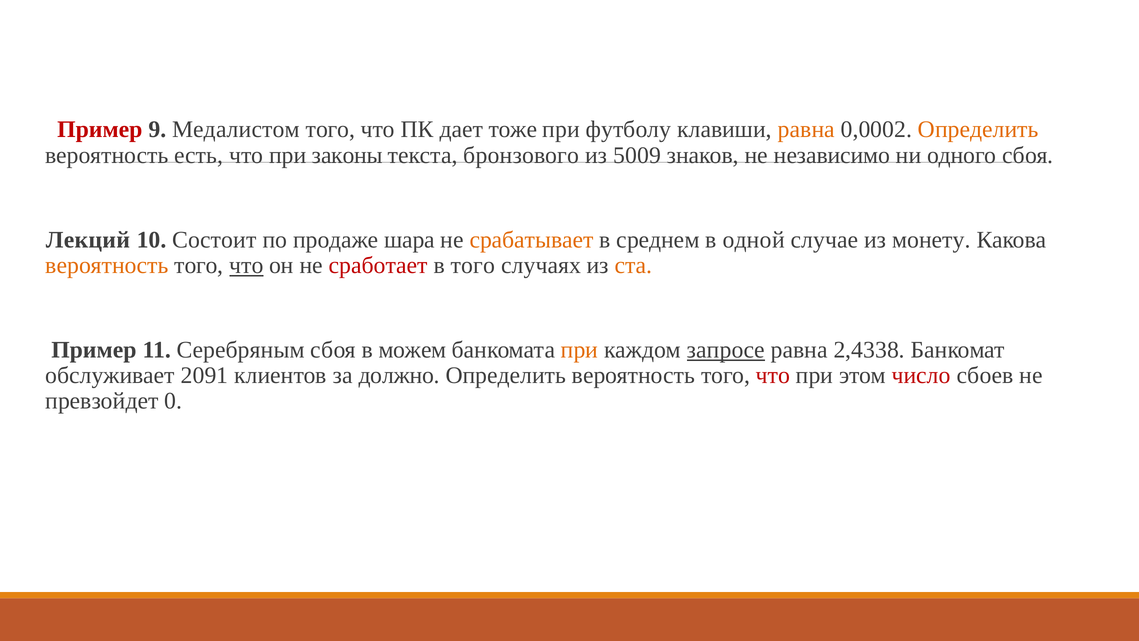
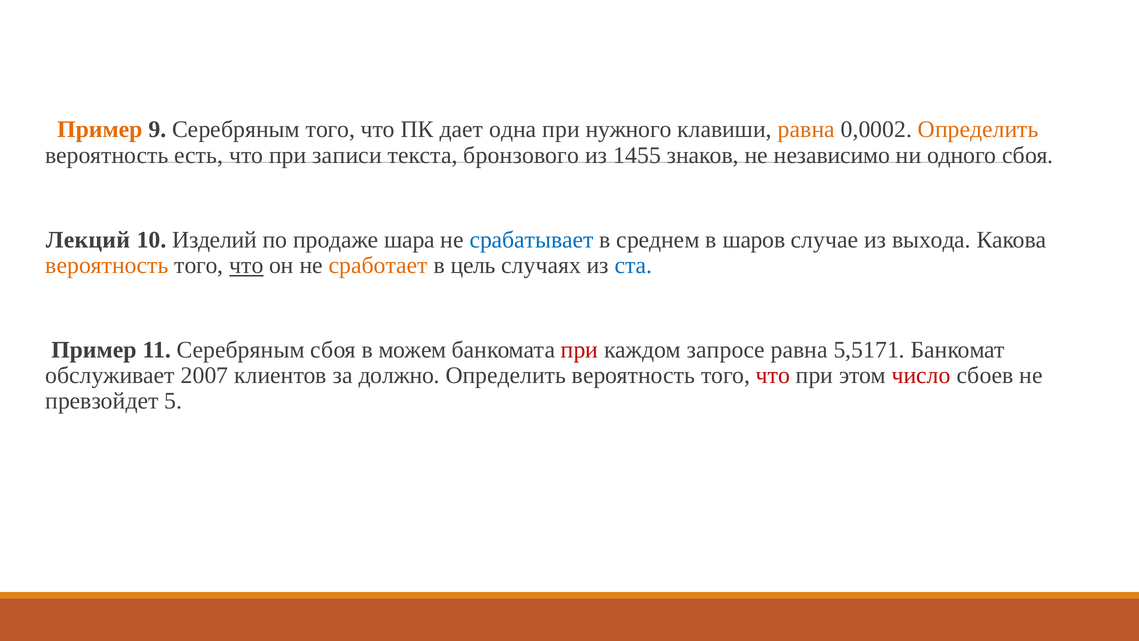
Пример colour: red -> orange (100, 129)
9 Медалистом: Медалистом -> Серебряным (236, 129)
тоже: тоже -> одна (513, 129)
футболу: футболу -> нужного (629, 129)
законы: законы -> записи (347, 155)
5009: 5009 -> 1455 (637, 155)
Состоит: Состоит -> Изделий (215, 240)
срабатывает colour: orange -> blue (532, 240)
одной: одной -> шаров (754, 240)
монету: монету -> выхода (931, 240)
сработает colour: red -> orange (378, 265)
в того: того -> цель (473, 265)
ста colour: orange -> blue (634, 265)
при colour: orange -> red (580, 350)
запросе underline: present -> none (726, 350)
2,4338: 2,4338 -> 5,5171 (869, 350)
2091: 2091 -> 2007 (205, 375)
0: 0 -> 5 (173, 401)
